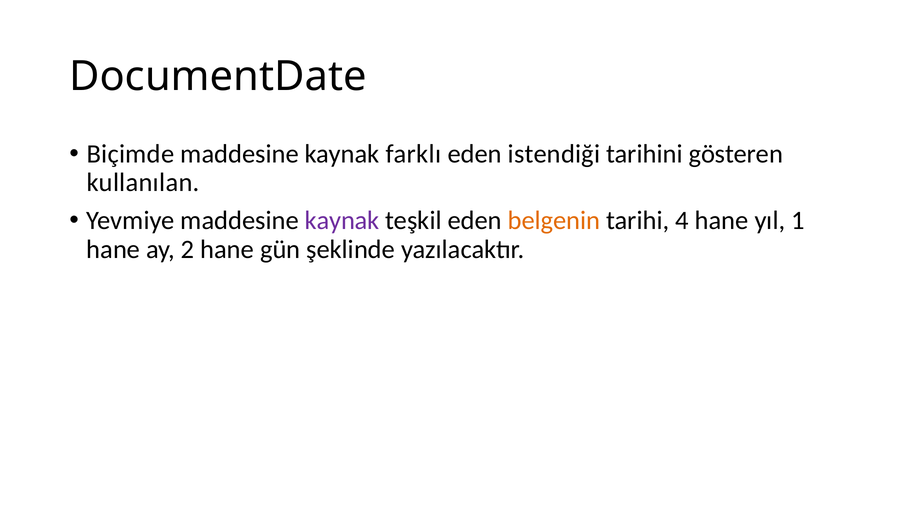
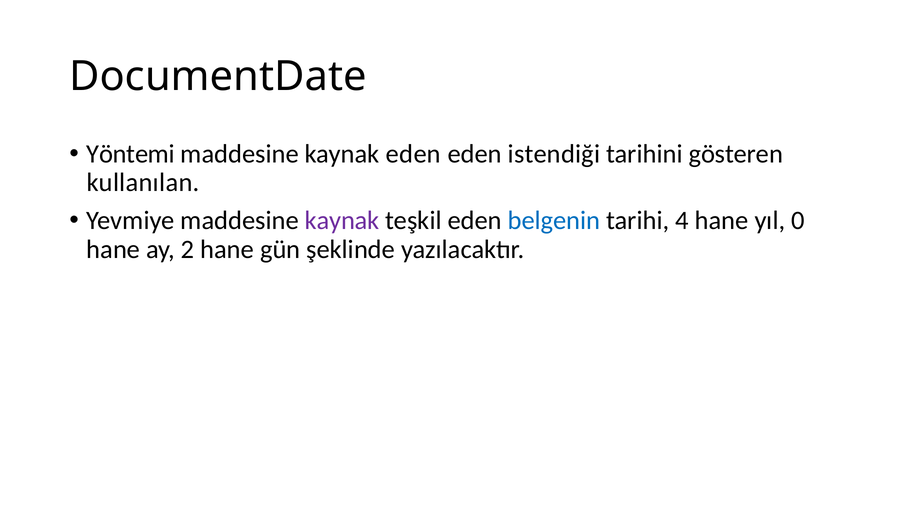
Biçimde: Biçimde -> Yöntemi (131, 154)
kaynak farklı: farklı -> eden (413, 154)
belgenin colour: orange -> blue (554, 221)
1: 1 -> 0 (798, 221)
